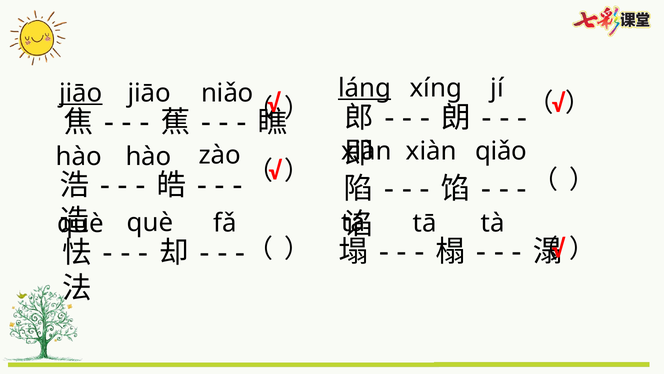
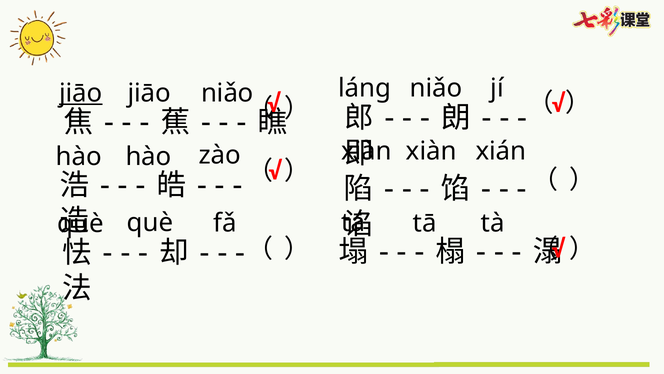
láng underline: present -> none (364, 88)
jiāo xíng: xíng -> niǎo (436, 88)
qiǎo: qiǎo -> xián (501, 151)
